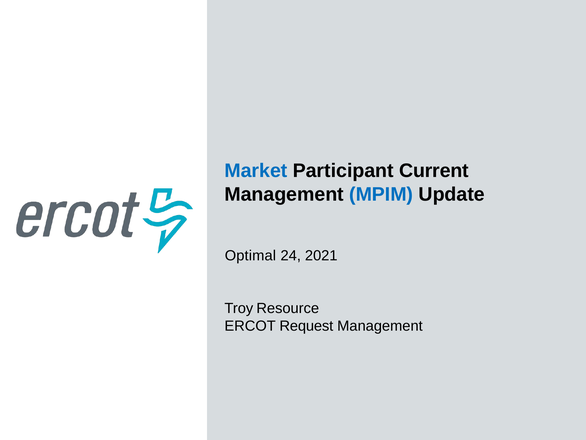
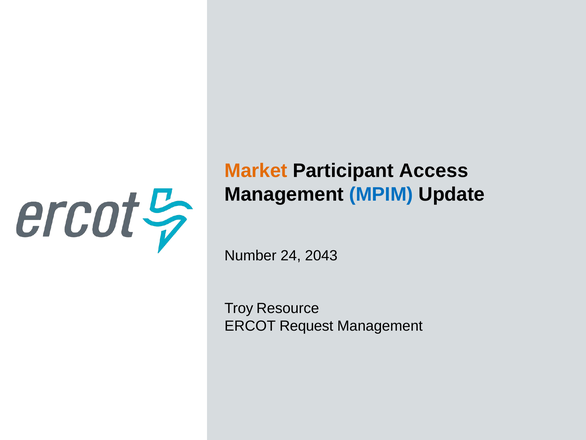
Market colour: blue -> orange (256, 171)
Current: Current -> Access (434, 171)
Optimal: Optimal -> Number (250, 255)
2021: 2021 -> 2043 (321, 255)
